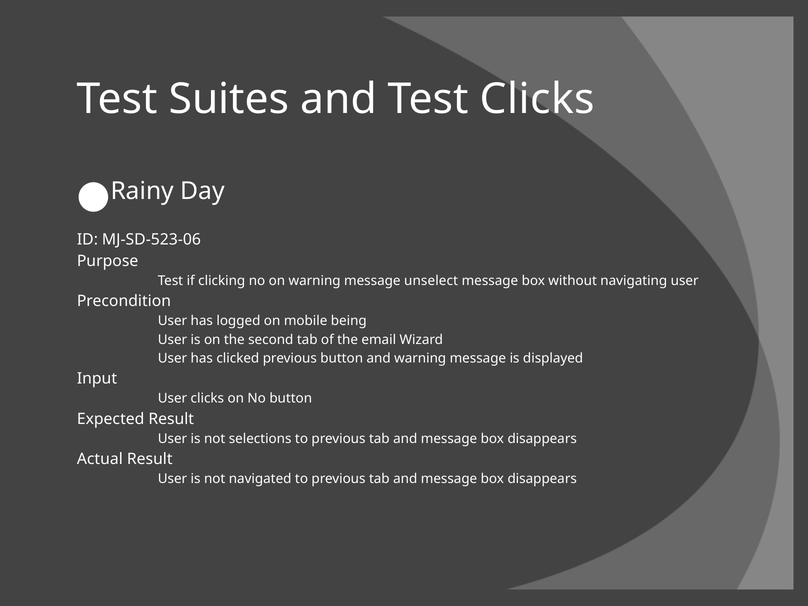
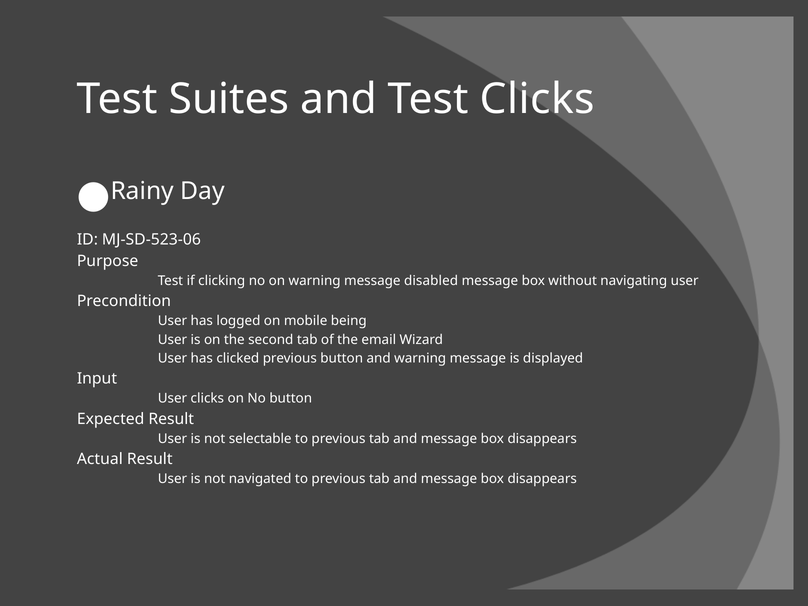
unselect: unselect -> disabled (431, 281)
selections: selections -> selectable (260, 439)
